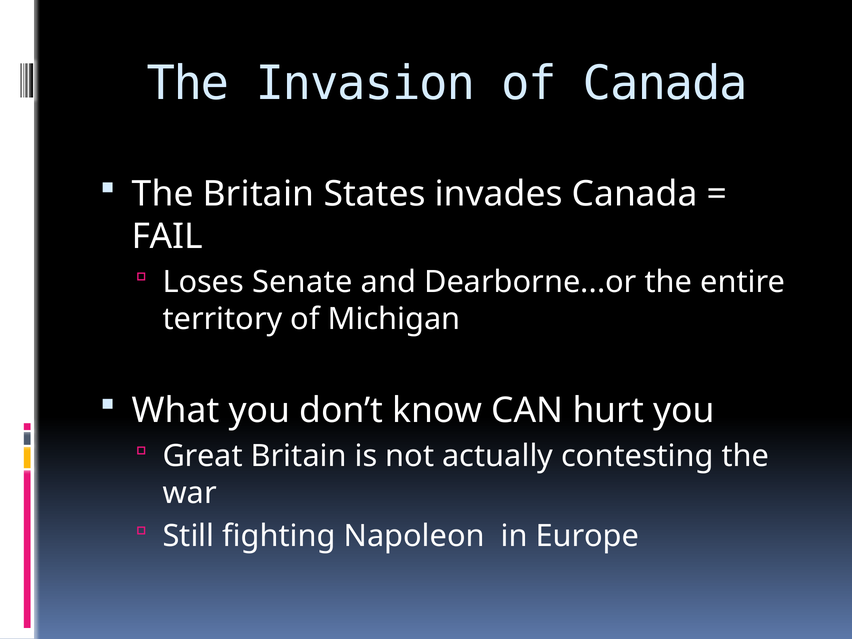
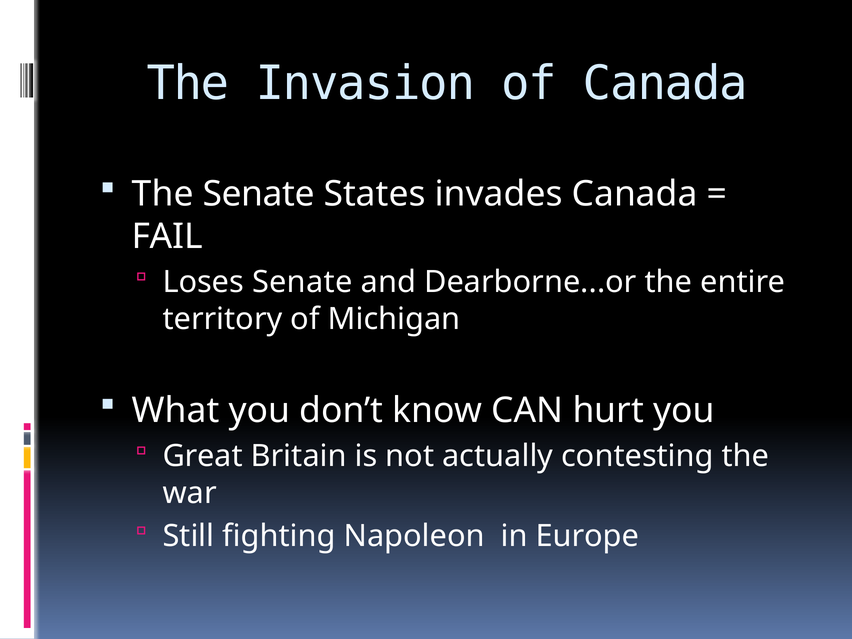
The Britain: Britain -> Senate (259, 194)
